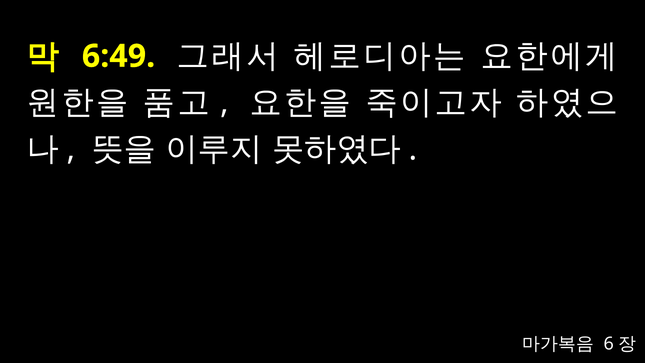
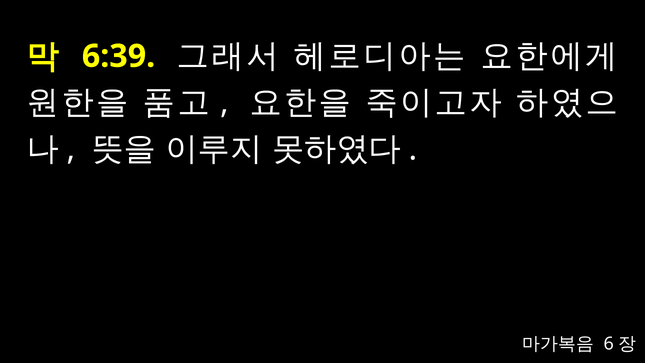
6:49: 6:49 -> 6:39 (119, 56)
